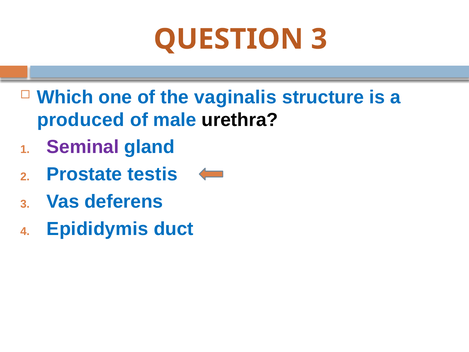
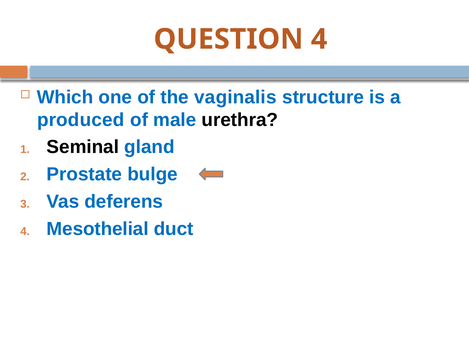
QUESTION 3: 3 -> 4 (319, 39)
Seminal colour: purple -> black (83, 147)
testis: testis -> bulge (153, 174)
Epididymis: Epididymis -> Mesothelial (98, 229)
